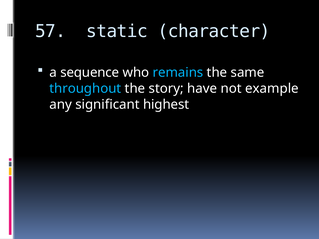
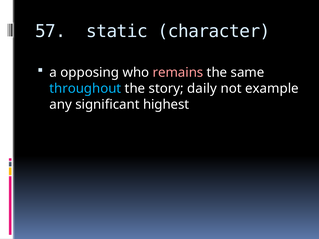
sequence: sequence -> opposing (90, 73)
remains colour: light blue -> pink (178, 73)
have: have -> daily (202, 89)
